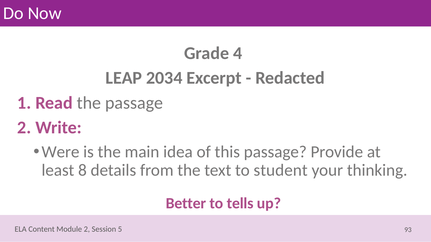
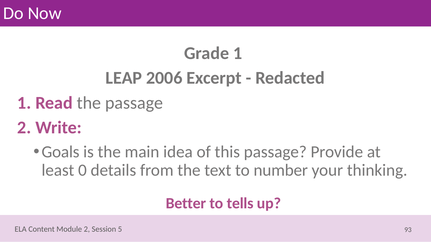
4: 4 -> 1 (238, 53)
2034: 2034 -> 2006 (164, 78)
Were: Were -> Goals (61, 152)
8: 8 -> 0 (82, 170)
student: student -> number (281, 170)
